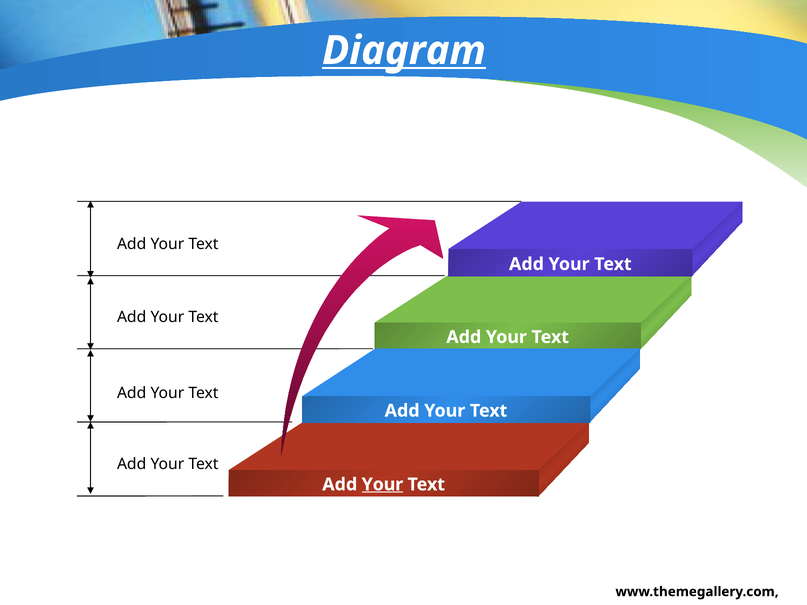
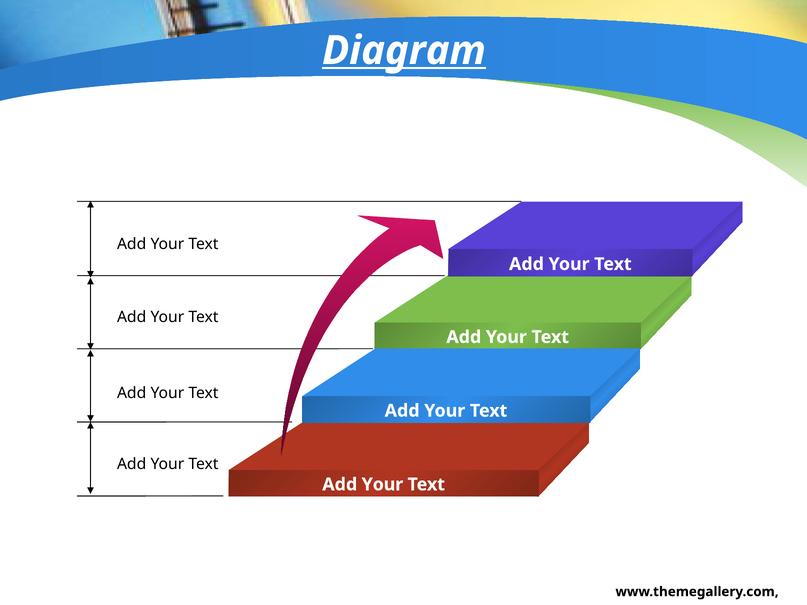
Your underline: present -> none (382, 485)
